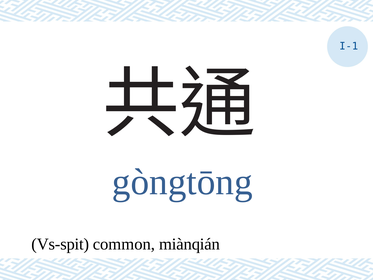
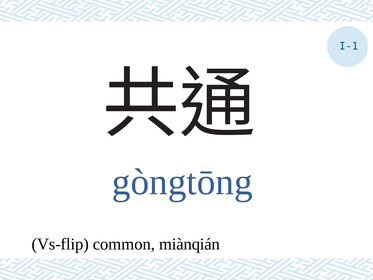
Vs-spit: Vs-spit -> Vs-flip (60, 244)
